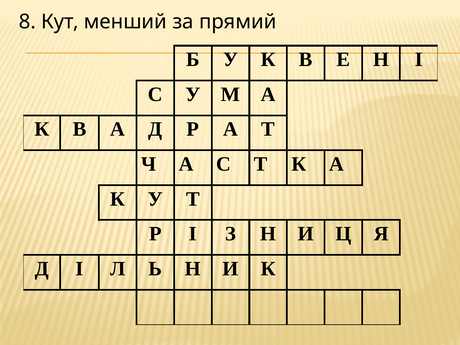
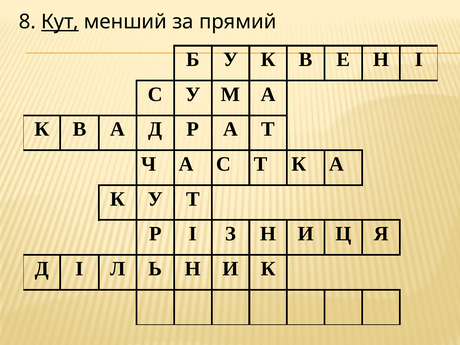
Кут underline: none -> present (60, 22)
